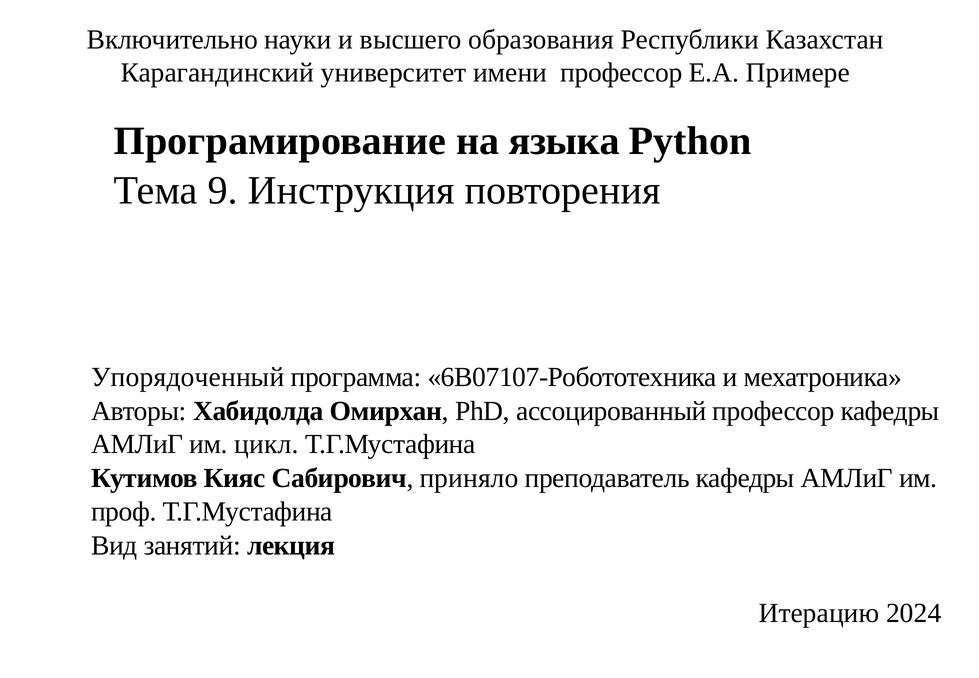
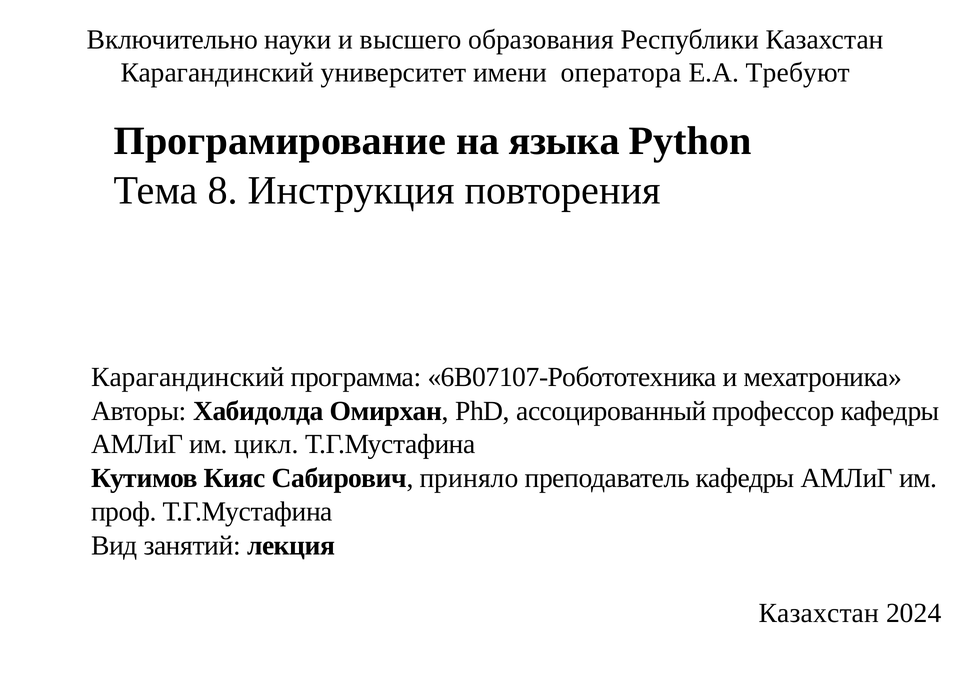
имени профессор: профессор -> оператора (621, 73)
Примере: Примере -> Требуют (798, 73)
9: 9 -> 8 (223, 190)
Упорядоченный: Упорядоченный -> Карагандинский (188, 377)
Итерацию: Итерацию -> Казахстан (819, 613)
